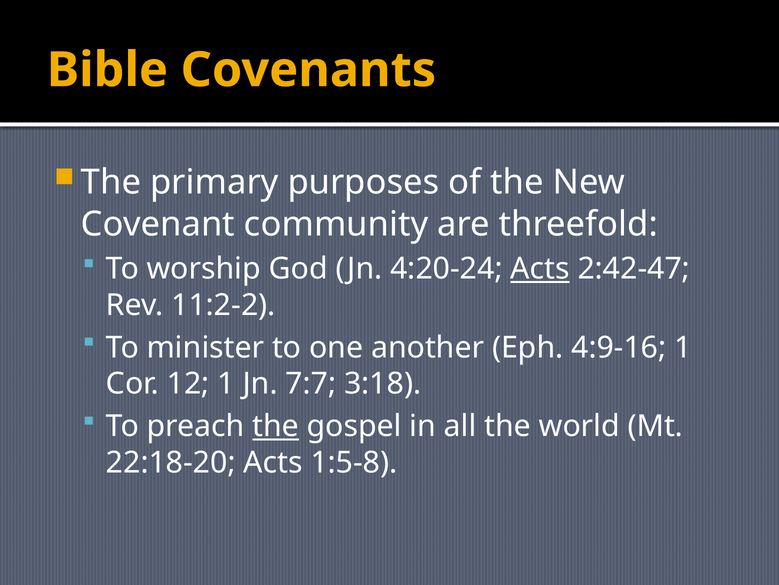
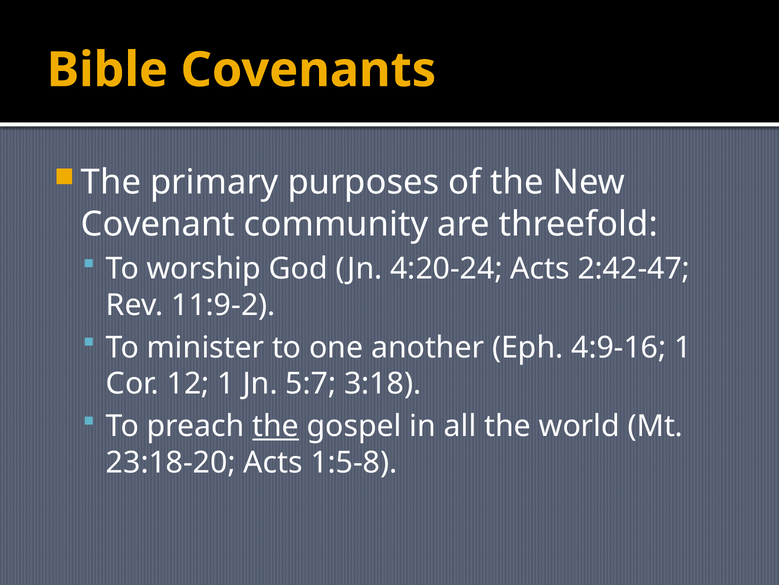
Acts underline: present -> none (540, 269)
11:2-2: 11:2-2 -> 11:9-2 (223, 305)
7:7: 7:7 -> 5:7 (311, 383)
22:18-20: 22:18-20 -> 23:18-20 (171, 462)
